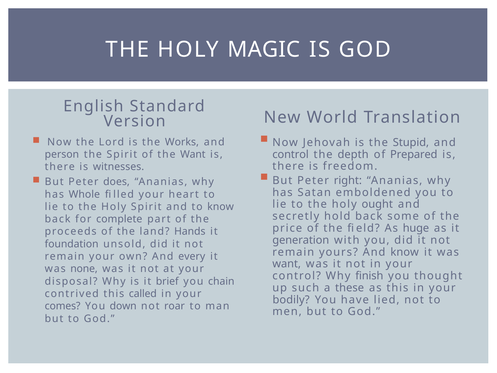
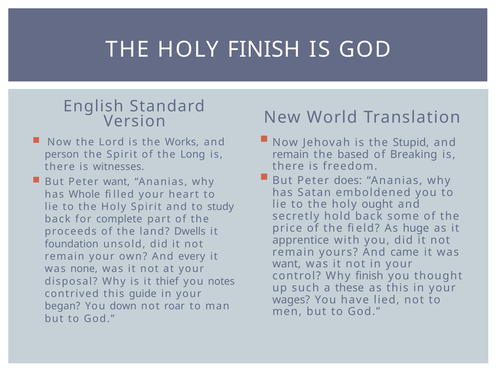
HOLY MAGIC: MAGIC -> FINISH (264, 50)
control: control -> remain (291, 154)
depth: depth -> based (353, 154)
Prepared: Prepared -> Breaking (414, 154)
the Want: Want -> Long (193, 154)
right: right -> does (348, 180)
Peter does: does -> want (117, 182)
to know: know -> study (221, 207)
Hands: Hands -> Dwells (190, 231)
generation: generation -> apprentice (301, 240)
And know: know -> came (405, 252)
brief: brief -> thief (167, 281)
chain: chain -> notes (221, 281)
called: called -> guide (143, 294)
bodily: bodily -> wages (291, 300)
comes: comes -> began (63, 306)
